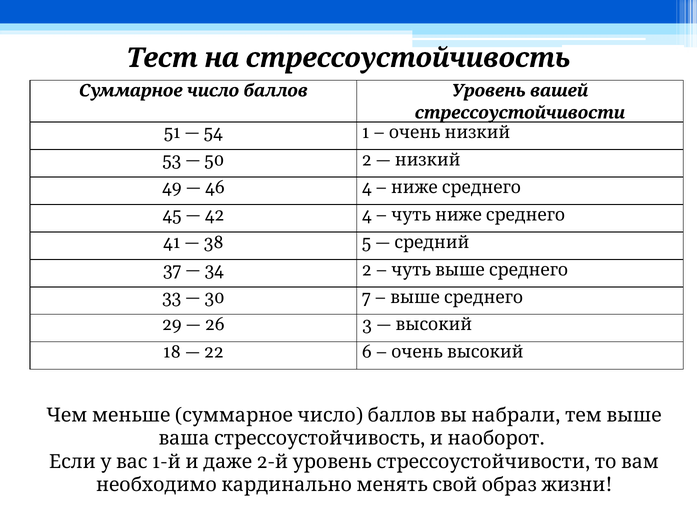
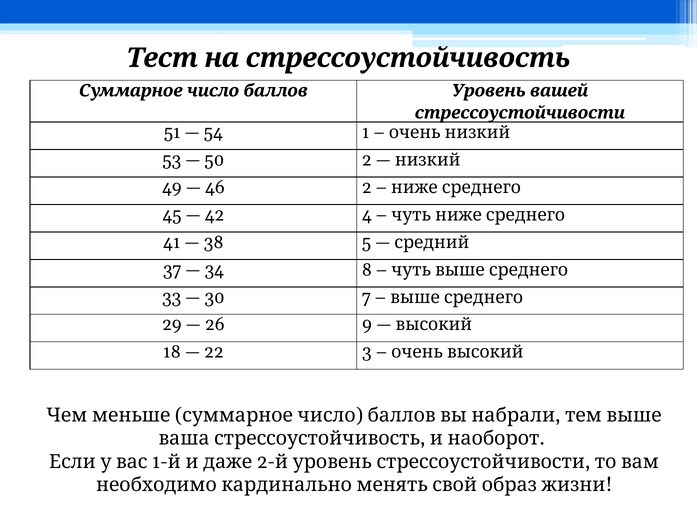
46 4: 4 -> 2 (367, 187)
34 2: 2 -> 8 (367, 270)
3: 3 -> 9 (367, 325)
6: 6 -> 3 (367, 352)
